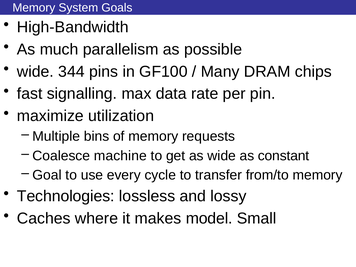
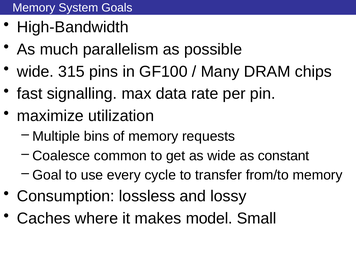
344: 344 -> 315 (71, 72)
machine: machine -> common (120, 156)
Technologies: Technologies -> Consumption (66, 196)
